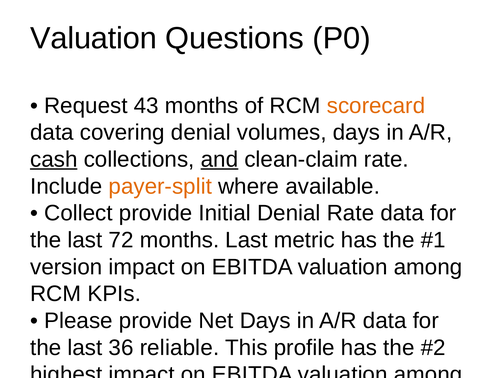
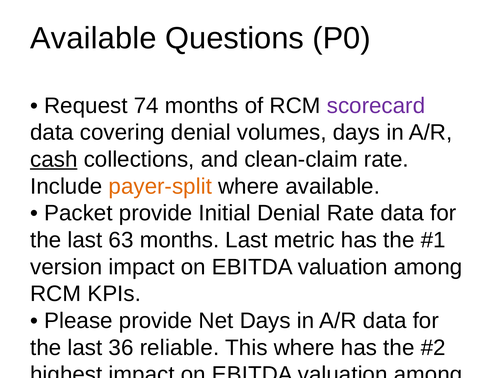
Valuation: Valuation -> Available (93, 38)
43: 43 -> 74 (146, 106)
scorecard colour: orange -> purple (376, 106)
and underline: present -> none (219, 159)
Collect: Collect -> Packet (78, 213)
72: 72 -> 63 (121, 240)
This profile: profile -> where (304, 348)
